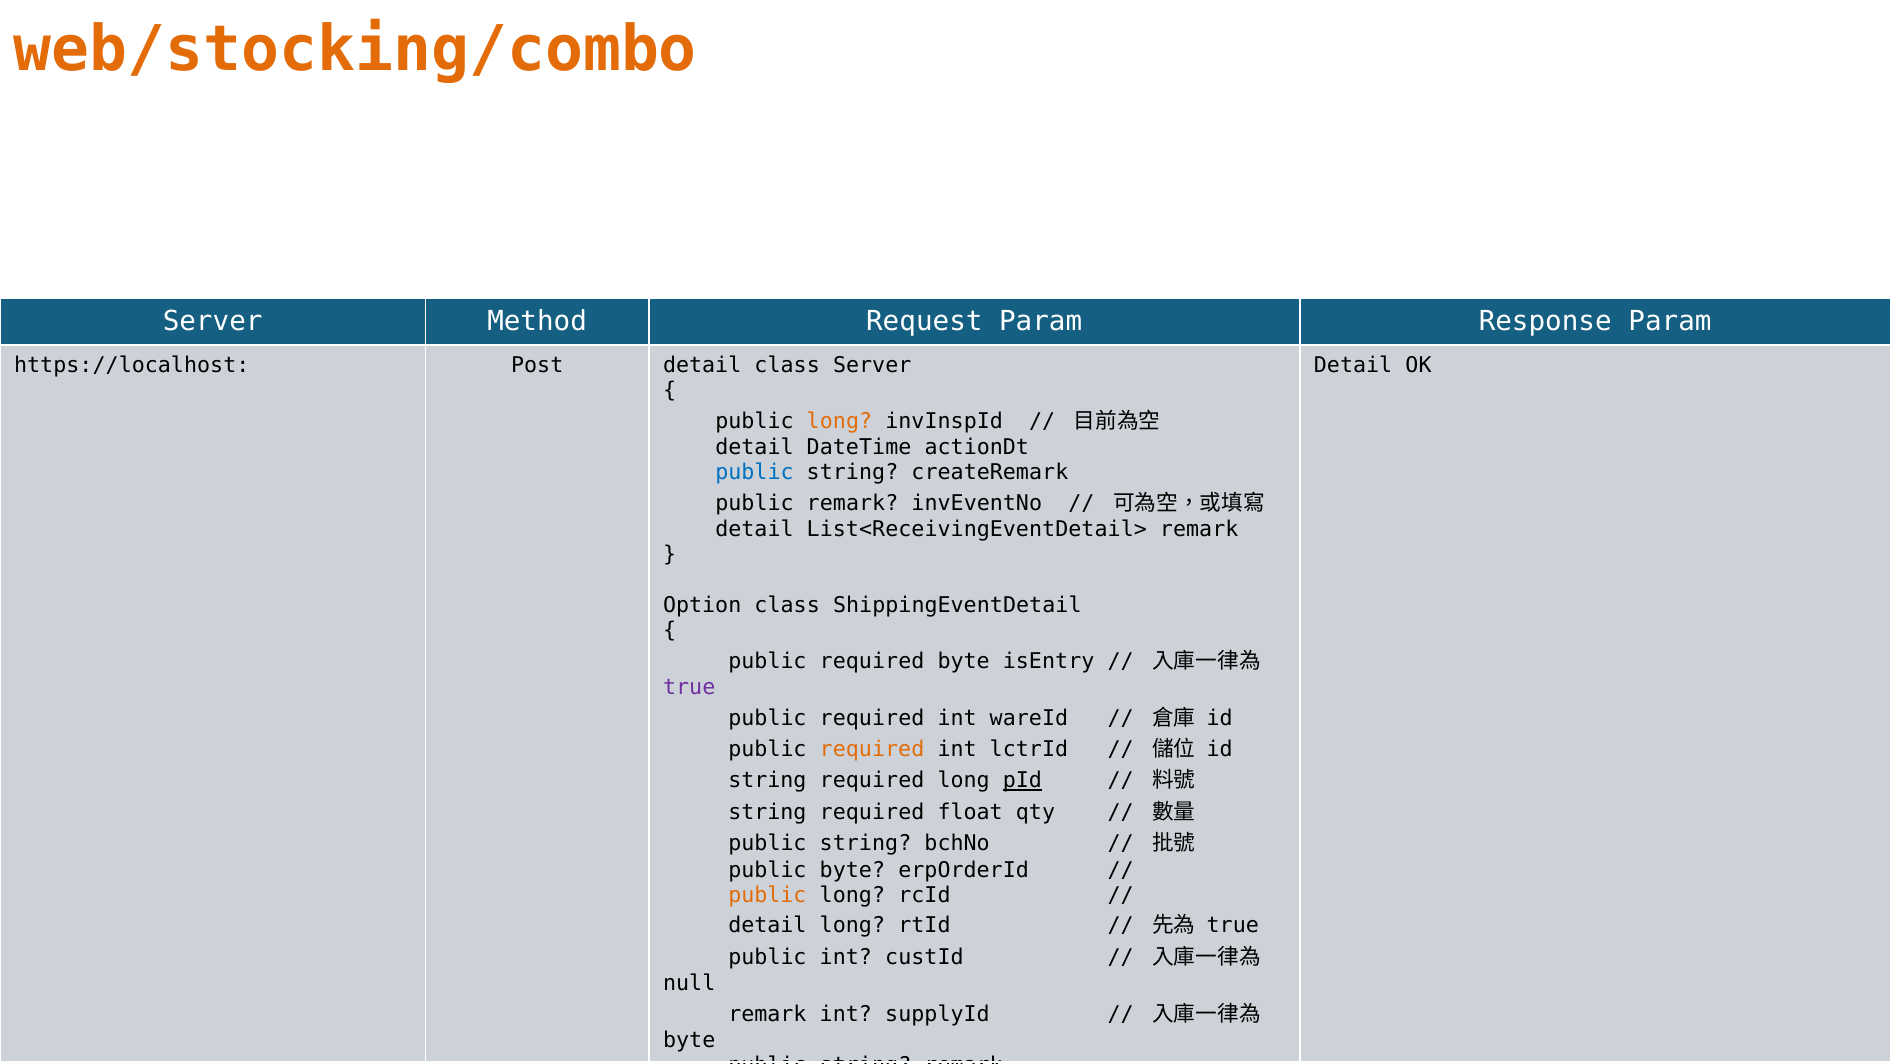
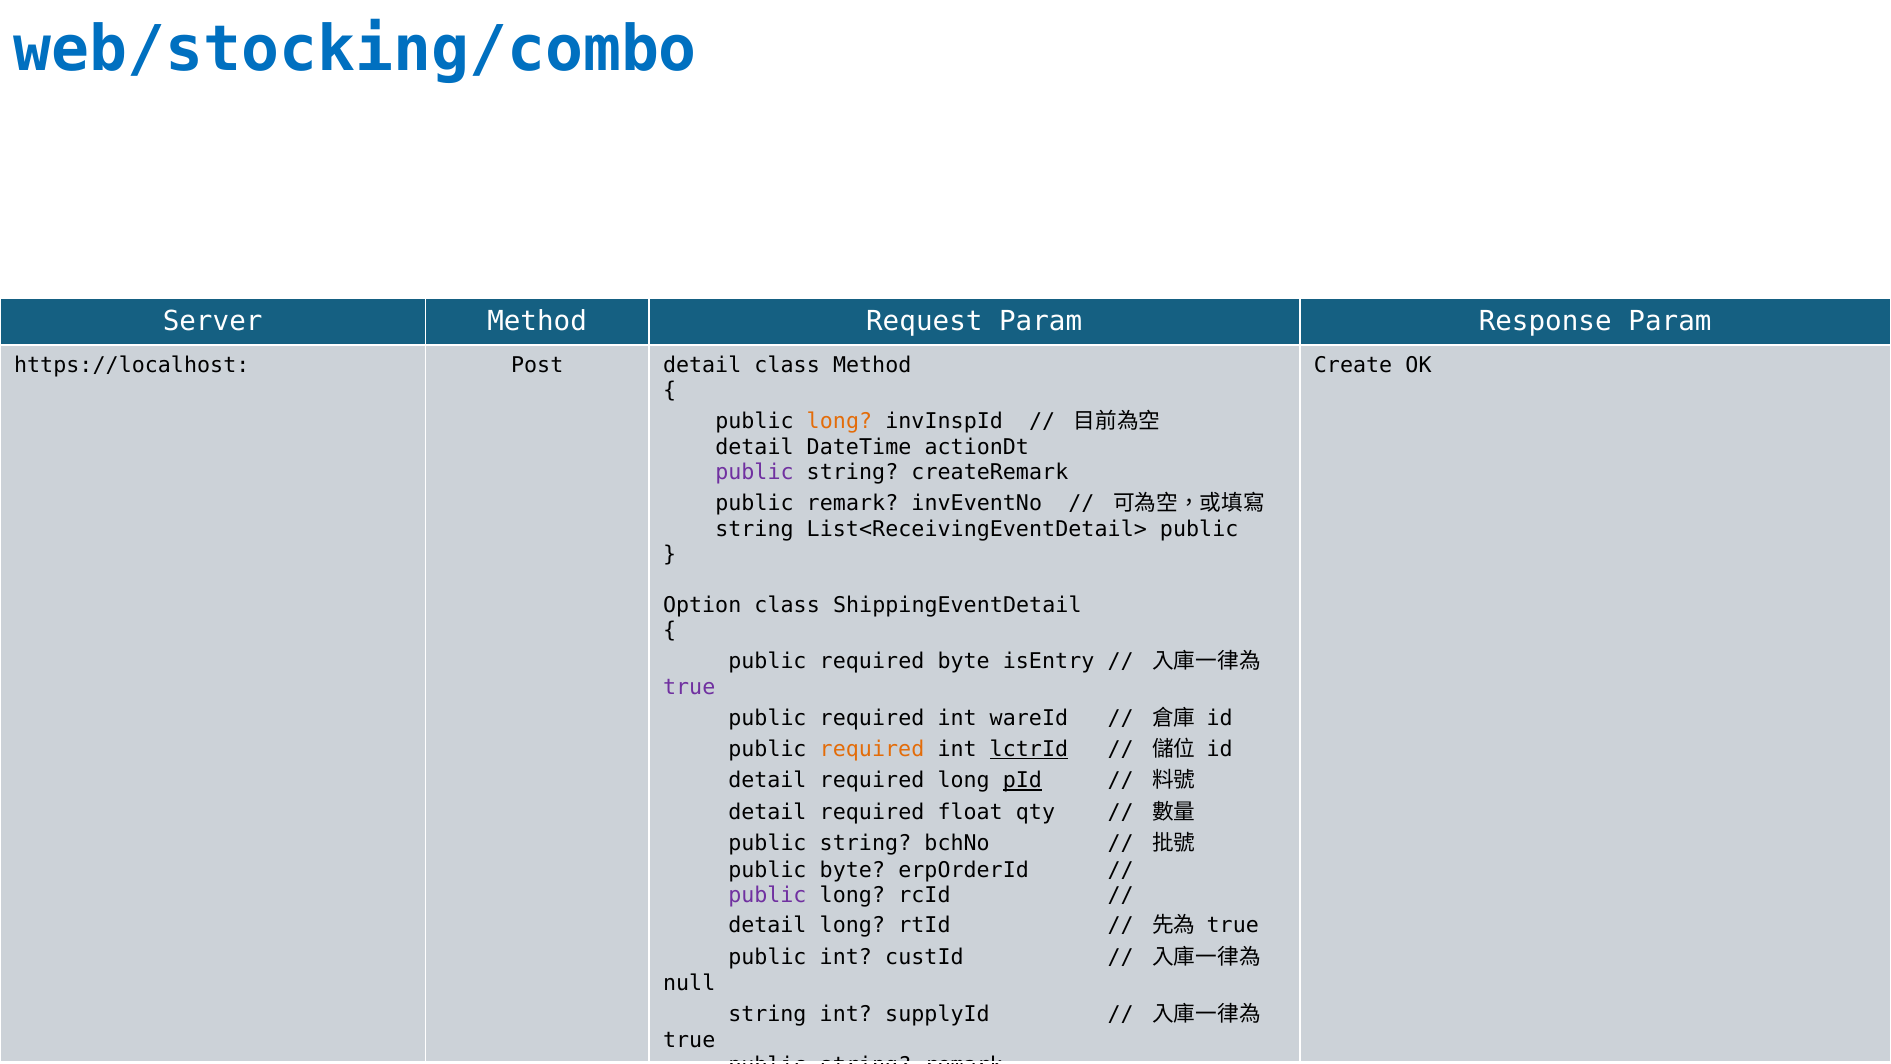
web/stocking/combo colour: orange -> blue (355, 49)
class Server: Server -> Method (872, 365)
Detail: Detail -> Create (1353, 365)
public colour: blue -> purple (754, 473)
detail: detail -> string (754, 529)
List<ReceivingEventDetail> remark: remark -> public (1199, 529)
lctrId underline: none -> present (1029, 749)
string: string -> detail (767, 781)
string: string -> detail (767, 812)
public colour: orange -> purple (767, 895)
remark: remark -> string (767, 1014)
byte: byte -> true (689, 1040)
